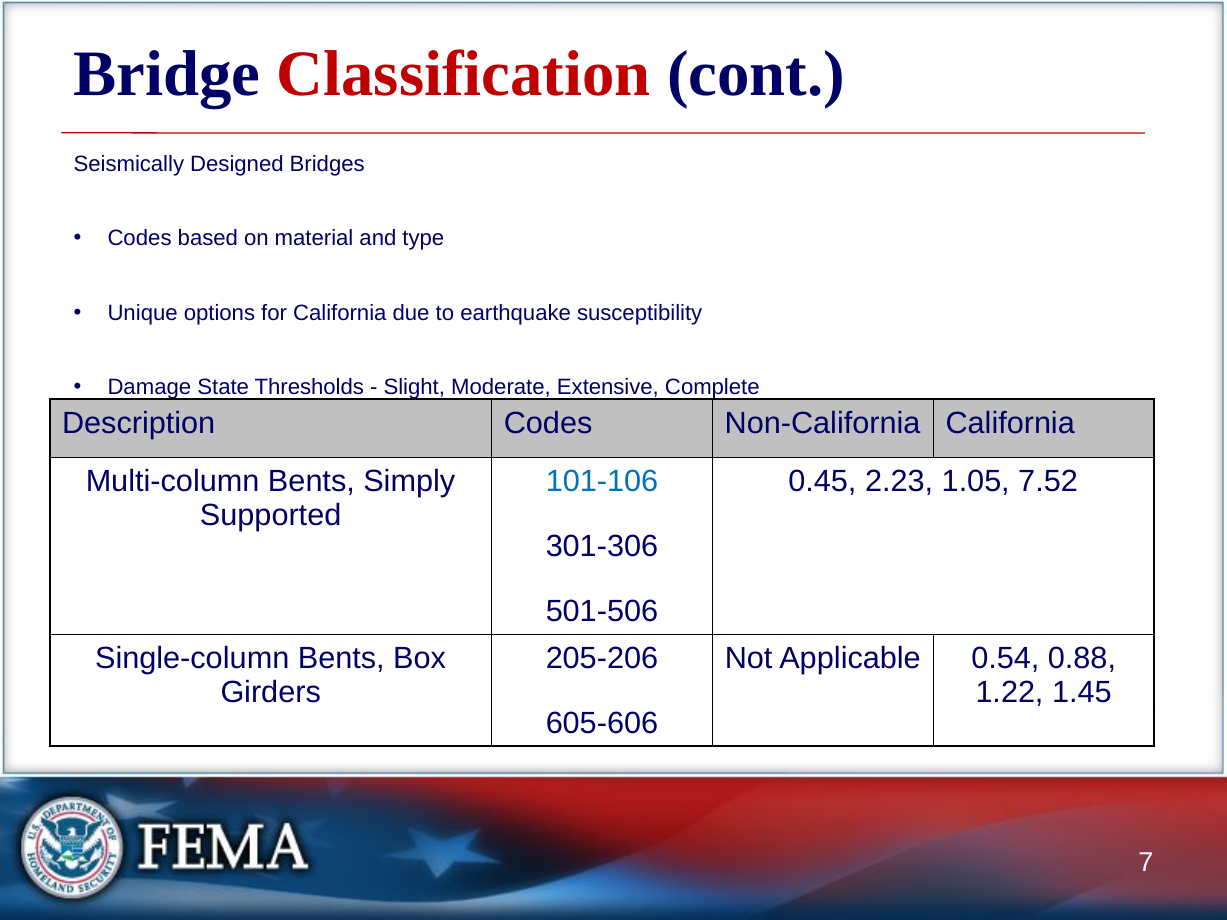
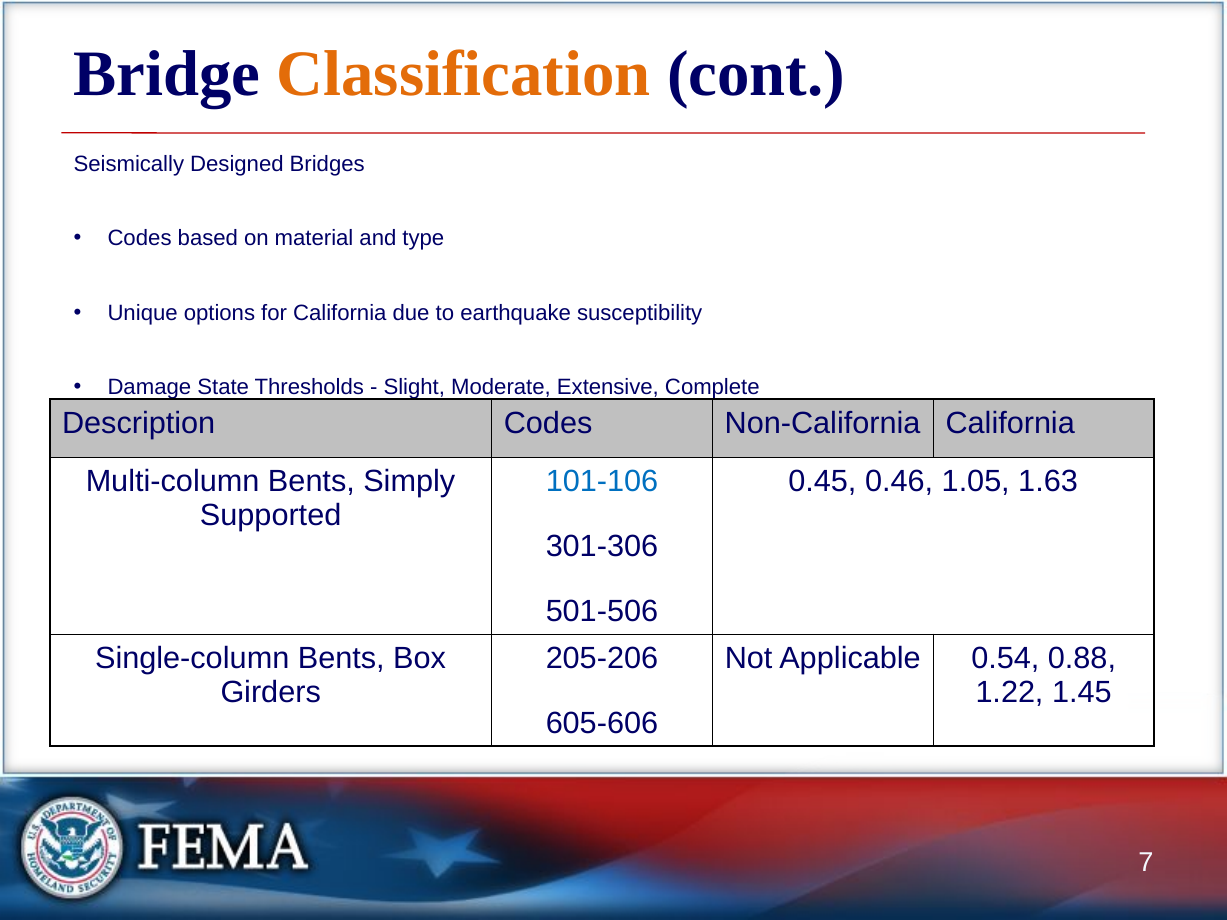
Classification colour: red -> orange (464, 74)
2.23: 2.23 -> 0.46 (899, 482)
7.52: 7.52 -> 1.63 (1048, 482)
